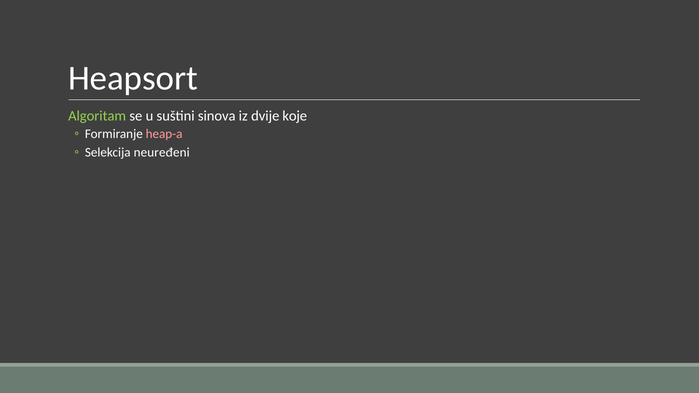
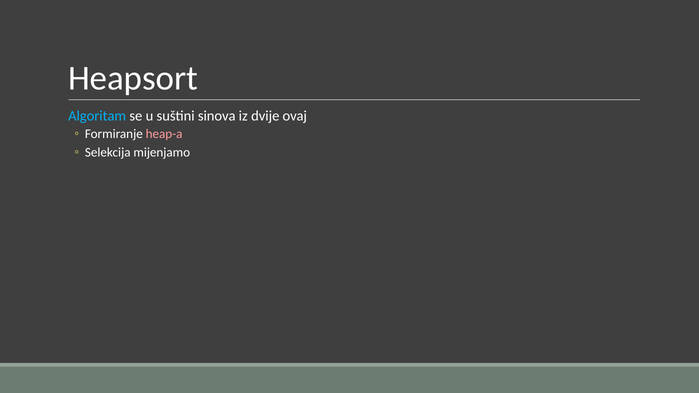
Algoritam colour: light green -> light blue (97, 116)
koje: koje -> ovaj (295, 116)
neuređeni: neuređeni -> mijenjamo (162, 153)
